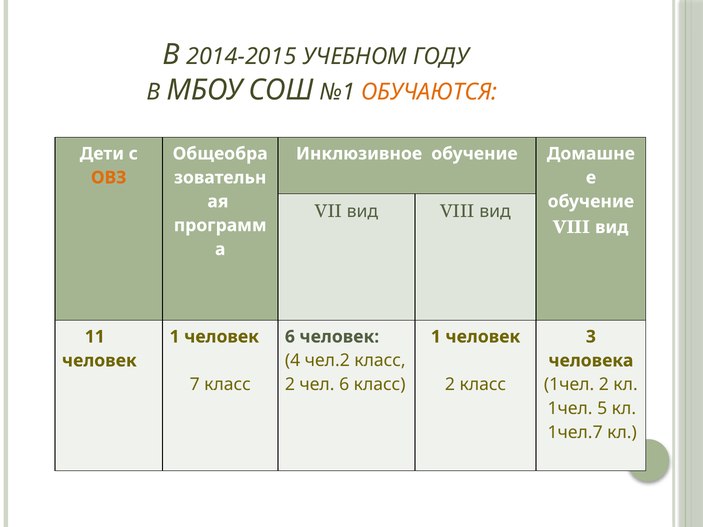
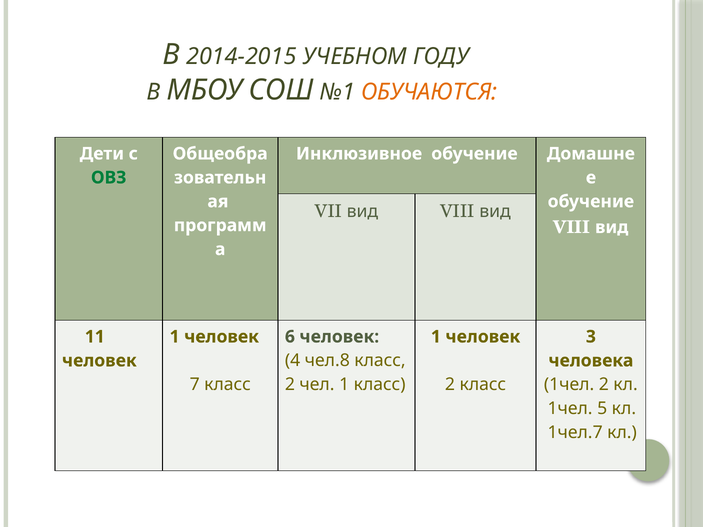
ОВЗ colour: orange -> green (109, 178)
чел.2: чел.2 -> чел.8 (327, 361)
чел 6: 6 -> 1 (344, 385)
